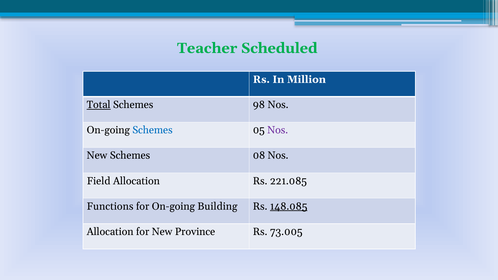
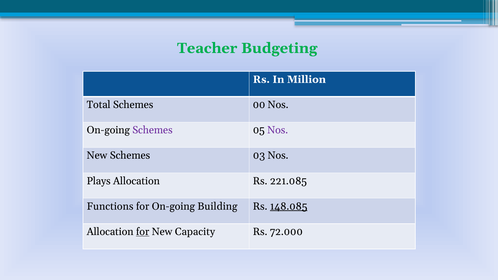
Scheduled: Scheduled -> Budgeting (279, 48)
Total underline: present -> none (99, 105)
98: 98 -> 00 (259, 105)
Schemes colour: blue -> purple (152, 130)
08: 08 -> 03 (259, 156)
Field: Field -> Plays (99, 181)
for underline: none -> present (143, 232)
Province: Province -> Capacity (195, 232)
73.005: 73.005 -> 72.000 (286, 232)
